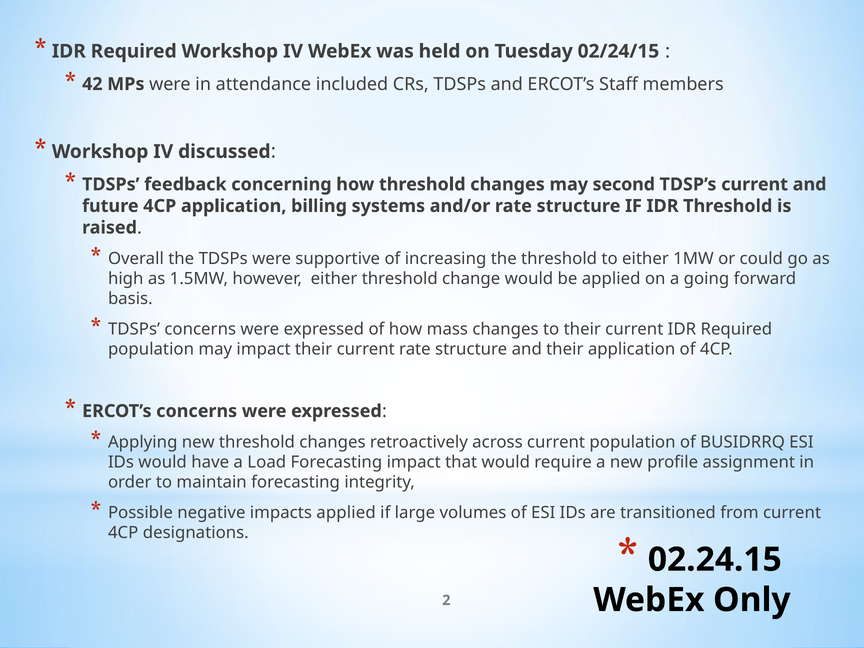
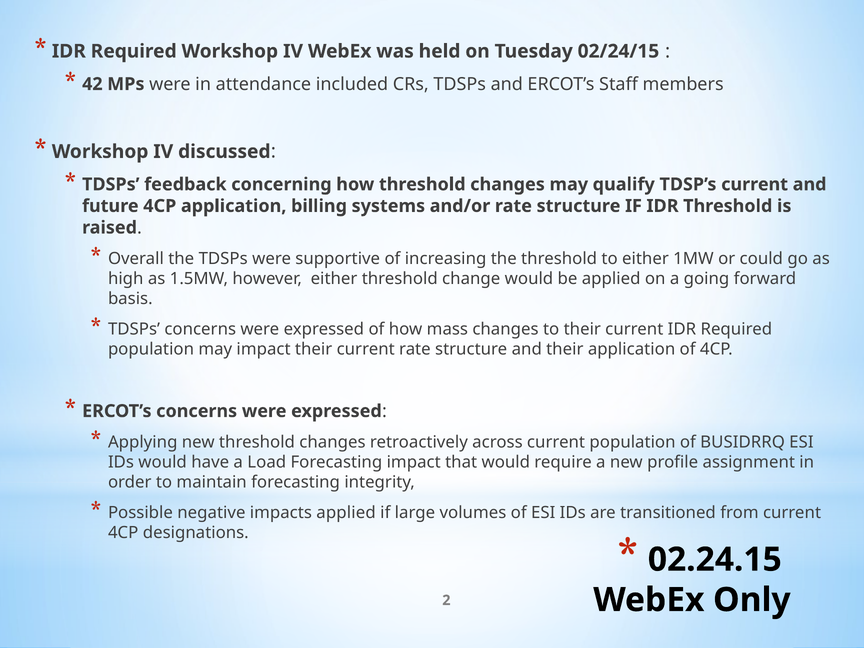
second: second -> qualify (624, 184)
